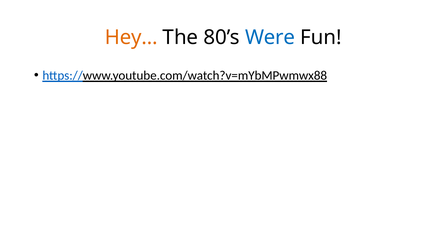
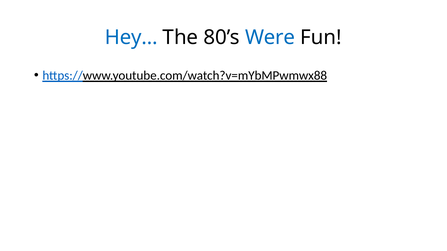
Hey… colour: orange -> blue (131, 38)
